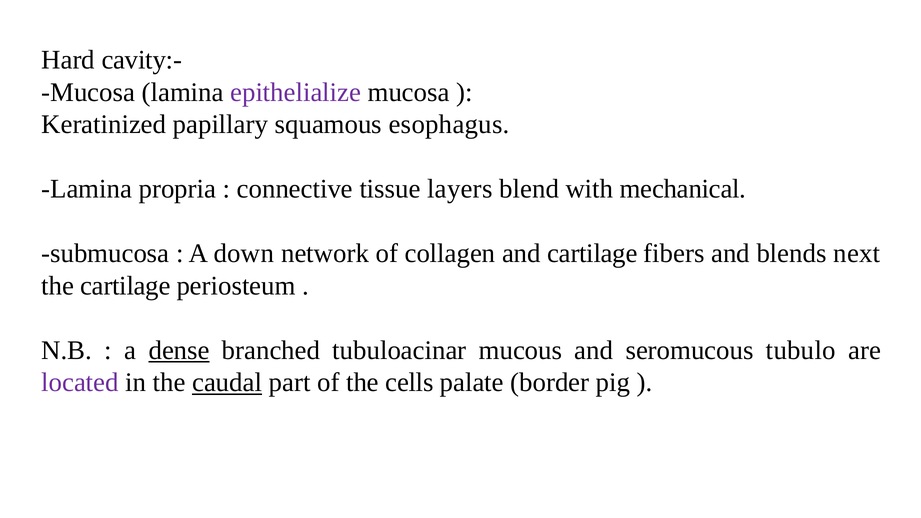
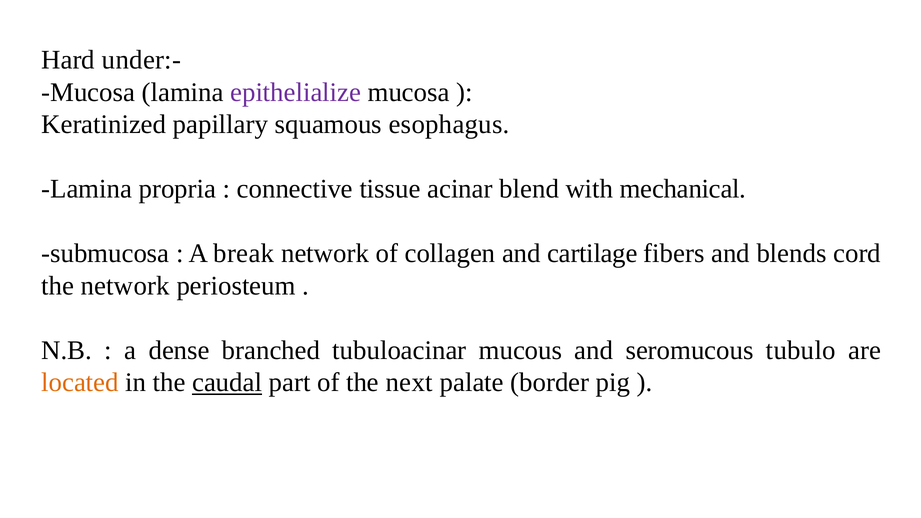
cavity:-: cavity:- -> under:- (142, 60)
layers: layers -> acinar (460, 189)
down: down -> break (244, 254)
next: next -> cord (857, 254)
the cartilage: cartilage -> network (125, 286)
dense underline: present -> none (179, 350)
located colour: purple -> orange (80, 383)
cells: cells -> next (409, 383)
